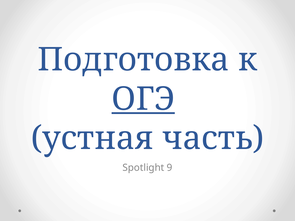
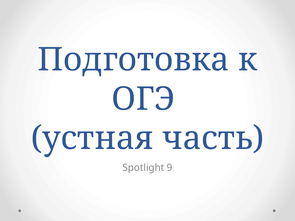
ОГЭ underline: present -> none (143, 99)
